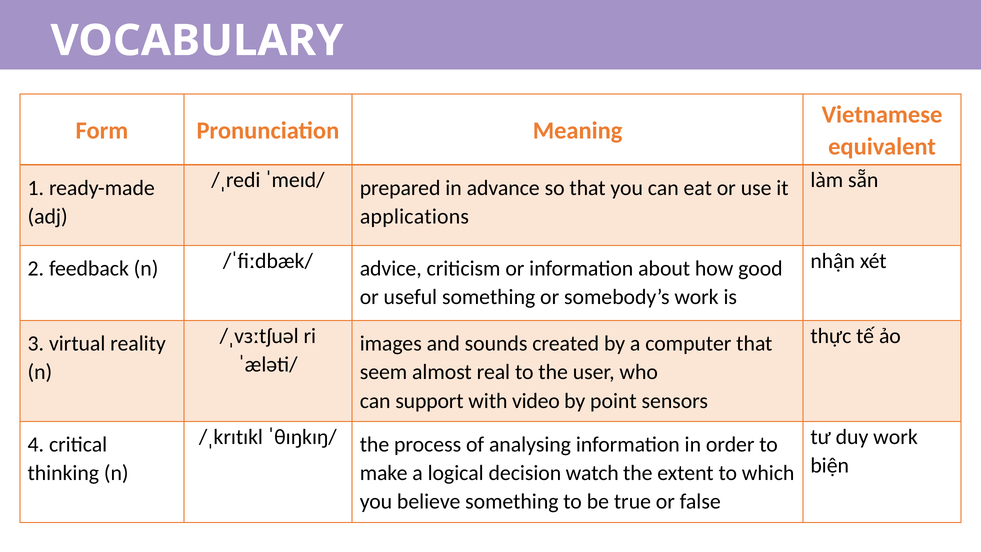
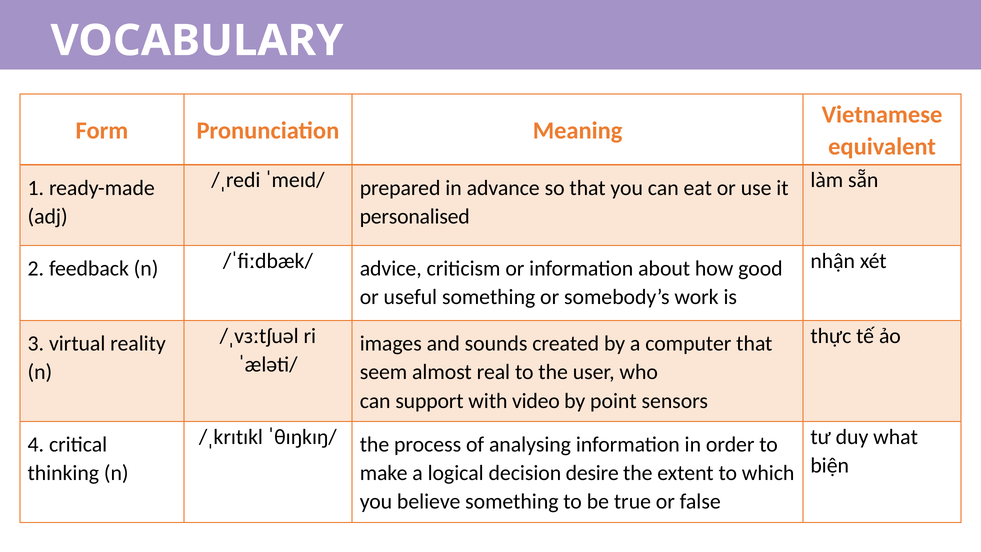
applications: applications -> personalised (415, 216)
duy work: work -> what (896, 437)
watch: watch -> desire (592, 473)
